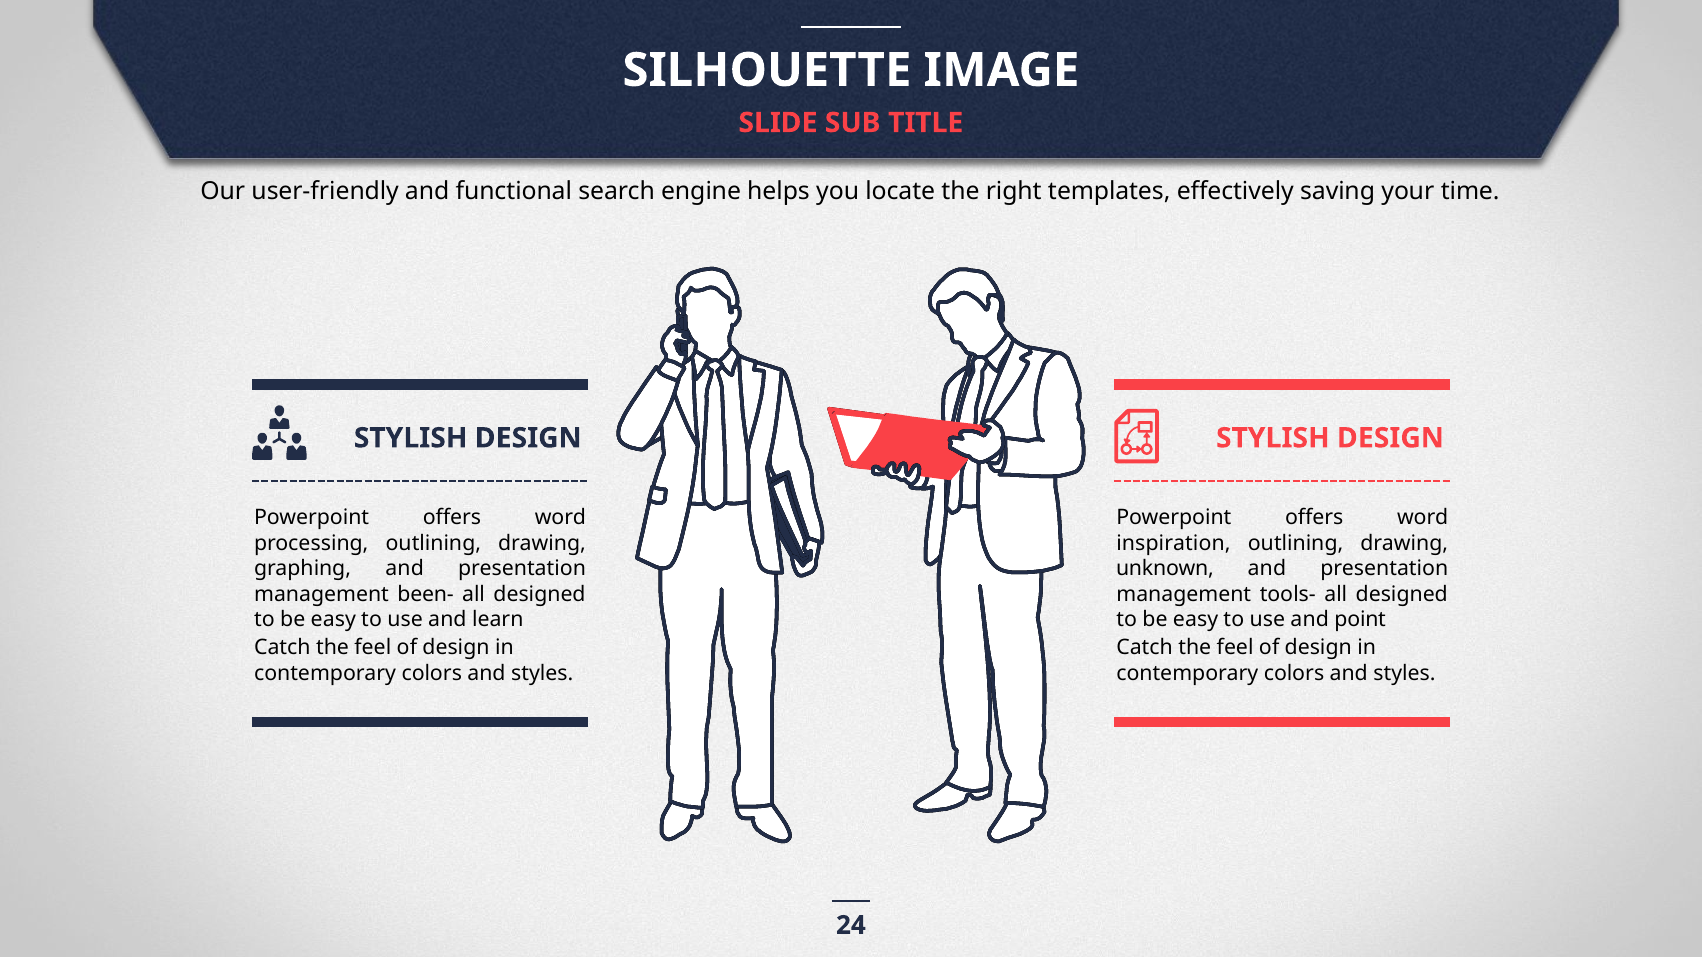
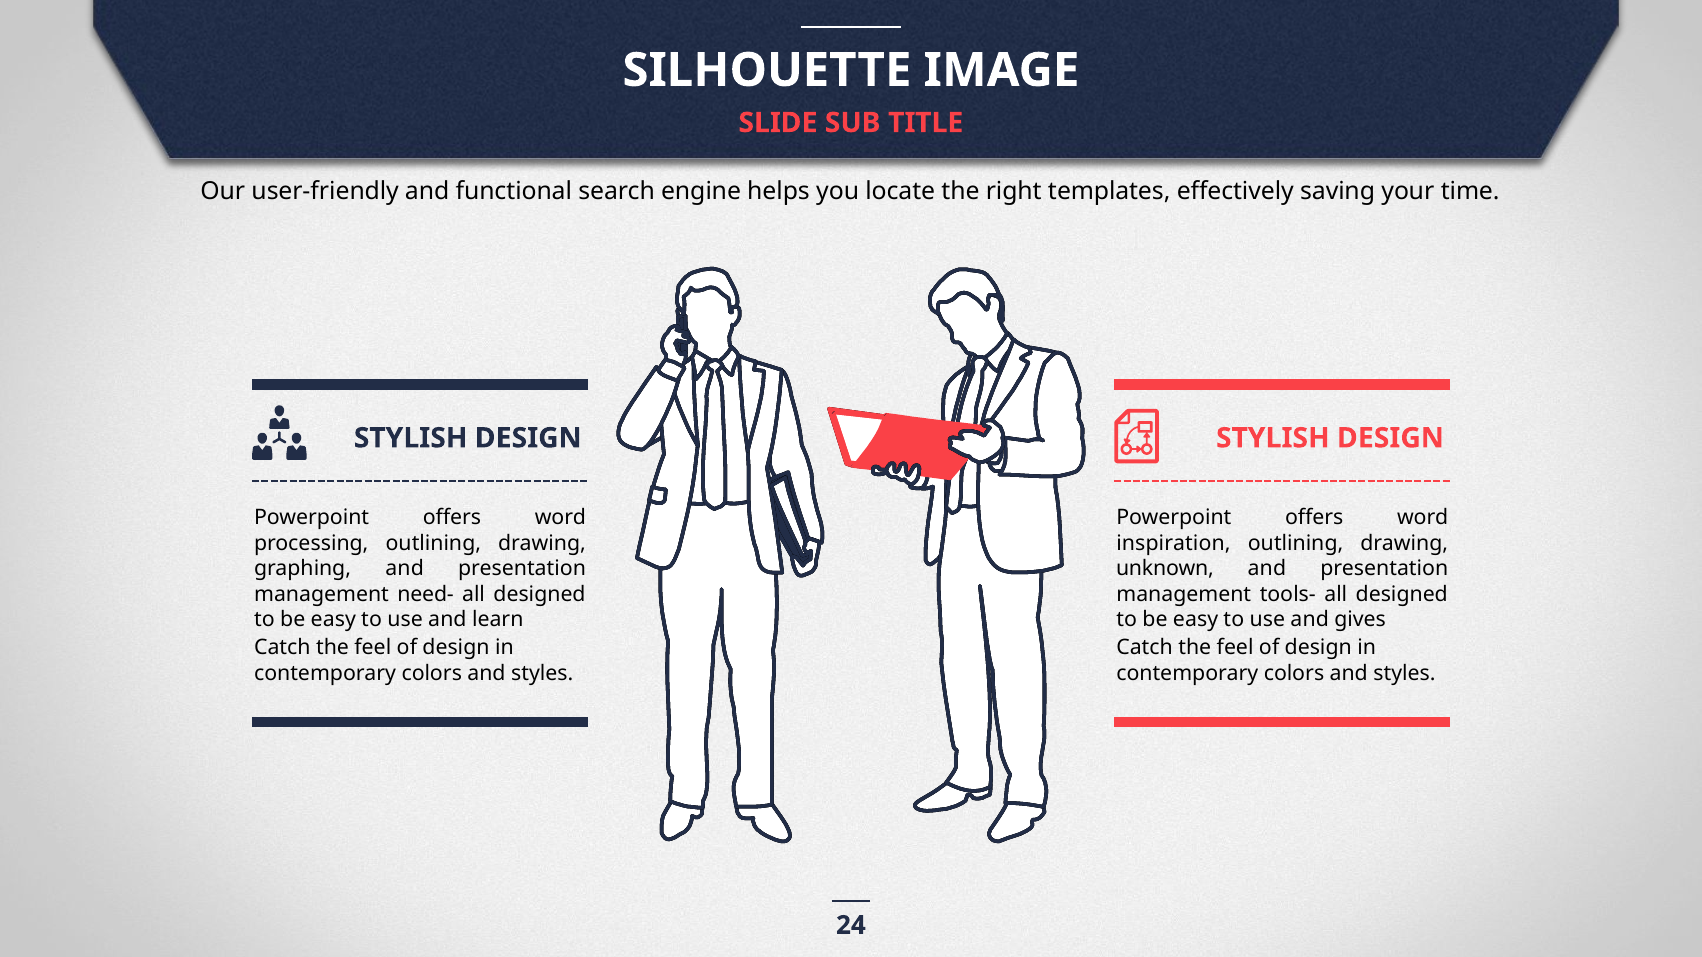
been-: been- -> need- (426, 595)
point: point -> gives (1360, 620)
